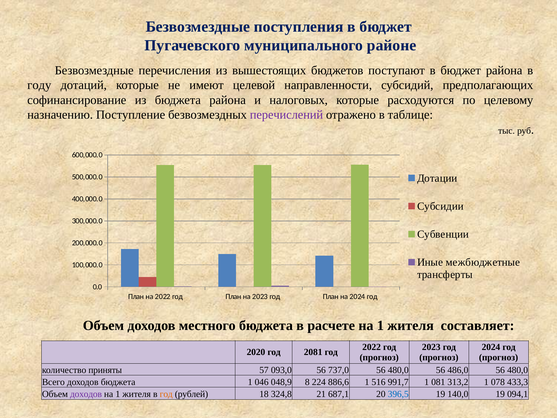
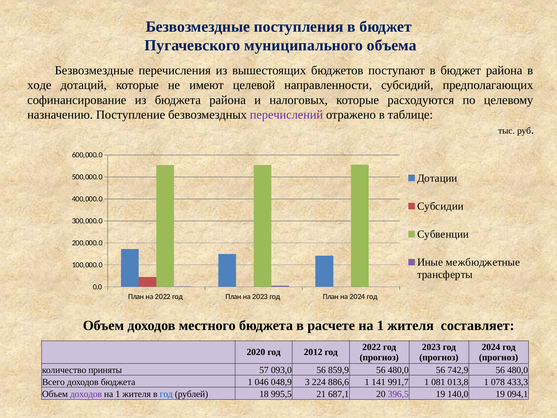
районе: районе -> объема (392, 45)
году: году -> ходе (39, 85)
2081: 2081 -> 2012 (313, 352)
737,0: 737,0 -> 859,9 (339, 370)
486,0: 486,0 -> 742,9 (458, 370)
8: 8 -> 3 (307, 382)
516: 516 -> 141 (379, 382)
313,2: 313,2 -> 013,8 (458, 382)
год colour: orange -> blue (166, 394)
324,8: 324,8 -> 995,5 (281, 394)
396,5 colour: blue -> purple (398, 394)
